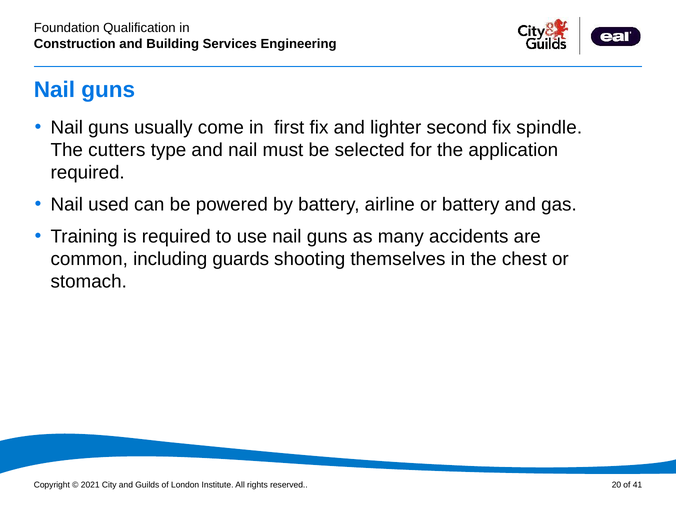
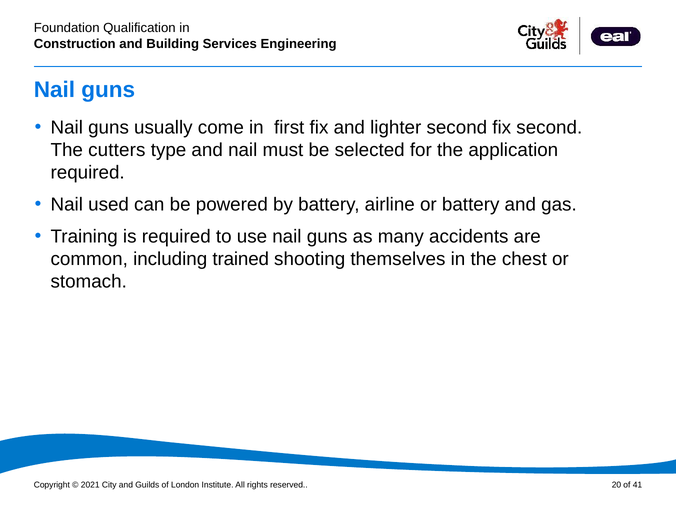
fix spindle: spindle -> second (549, 128)
guards: guards -> trained (241, 259)
